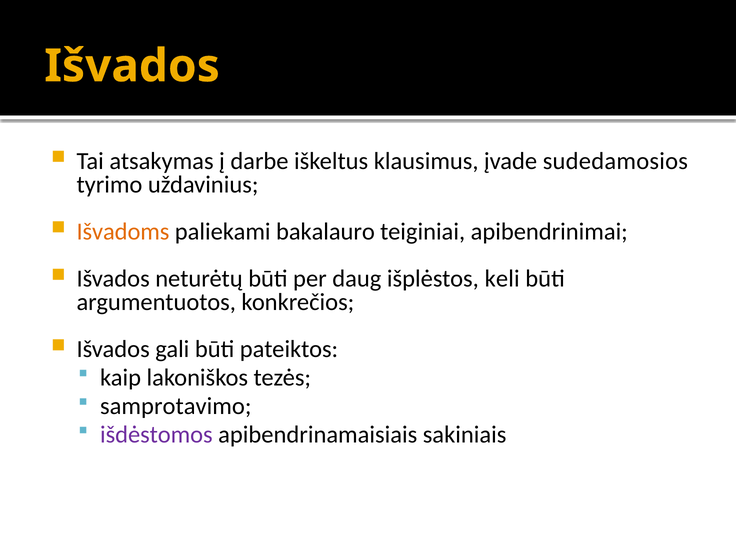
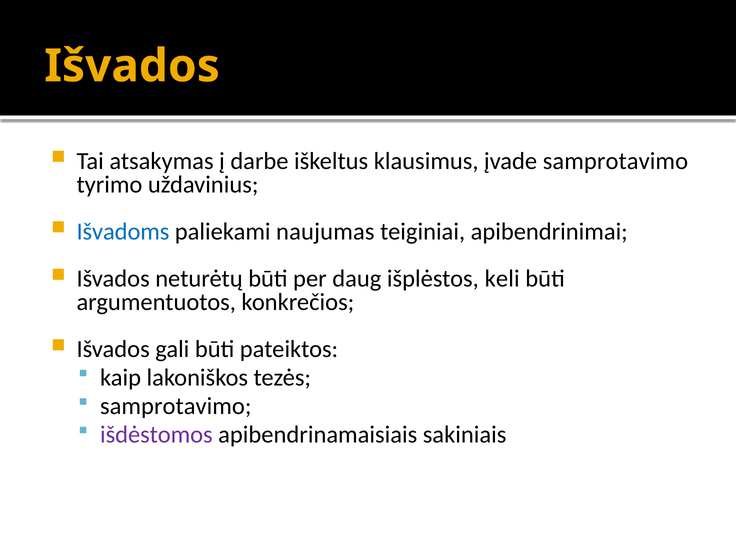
įvade sudedamosios: sudedamosios -> samprotavimo (615, 161)
Išvadoms colour: orange -> blue (123, 232)
bakalauro: bakalauro -> naujumas (325, 232)
